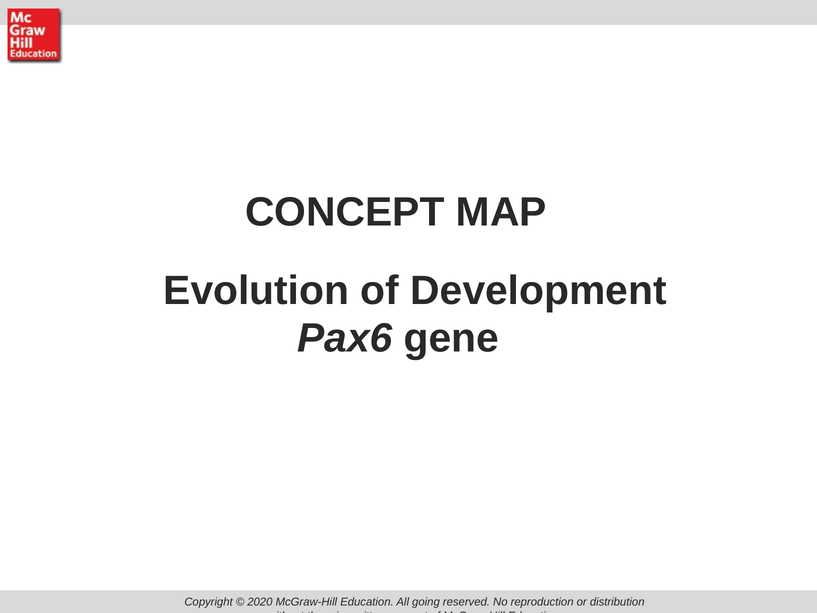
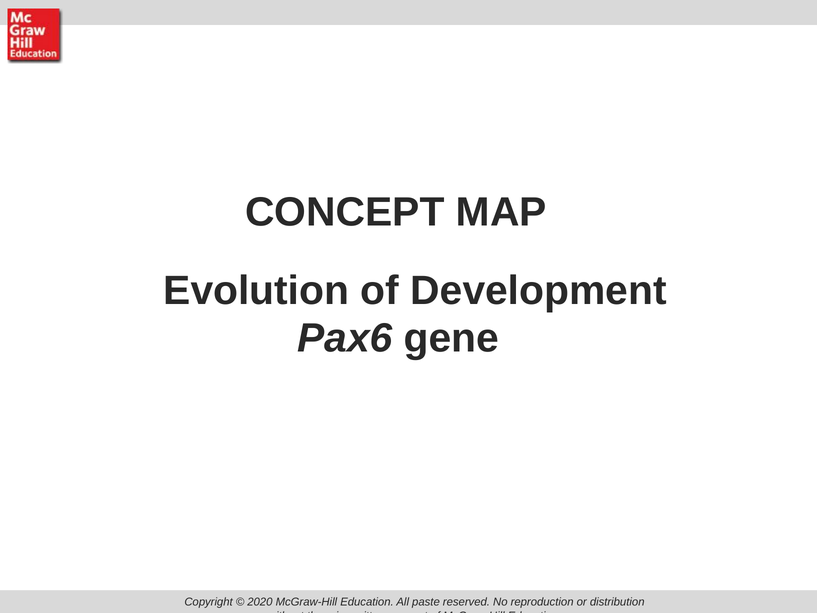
going: going -> paste (426, 602)
